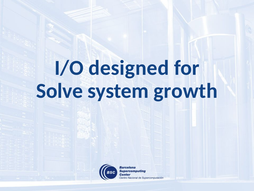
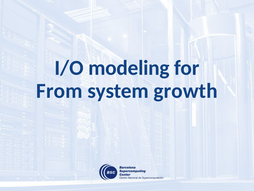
designed: designed -> modeling (129, 68)
Solve: Solve -> From (59, 91)
